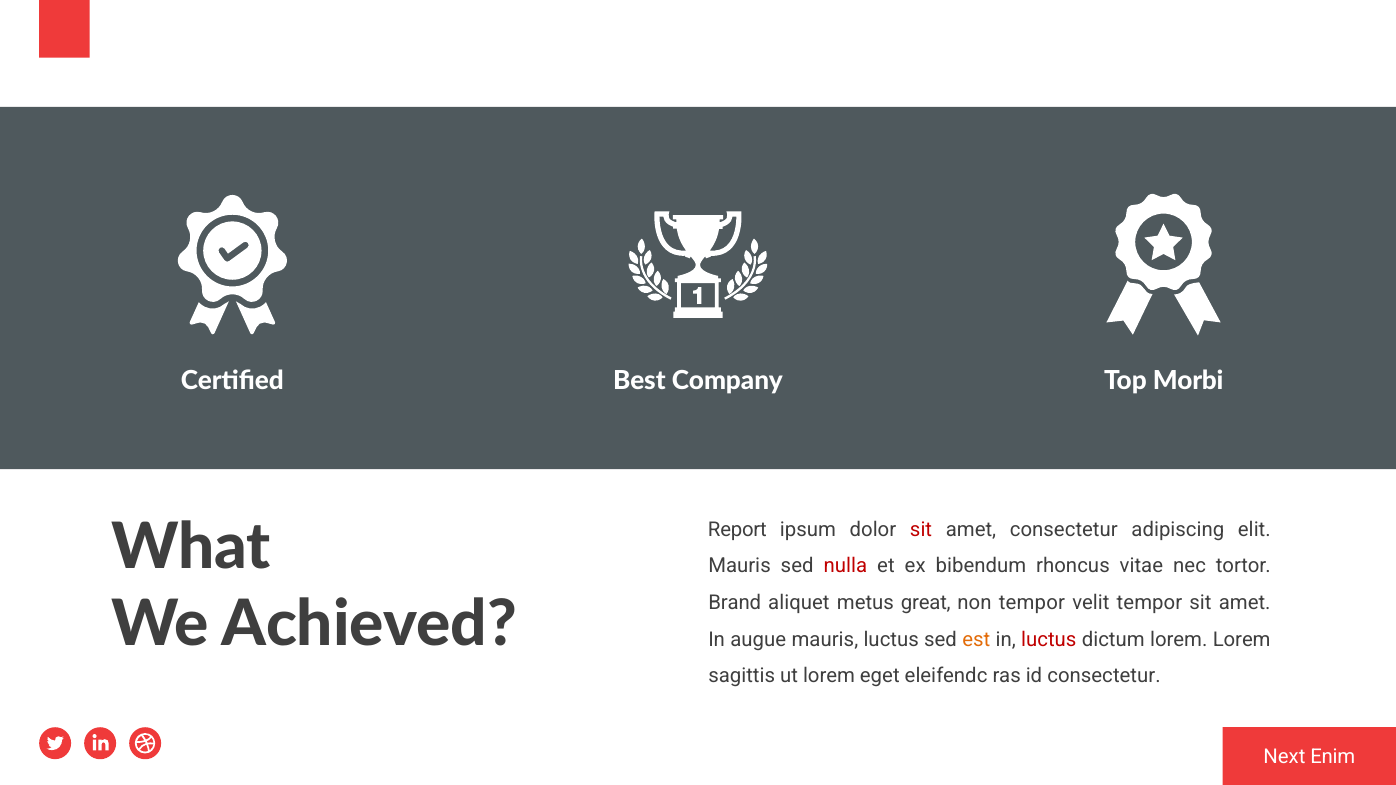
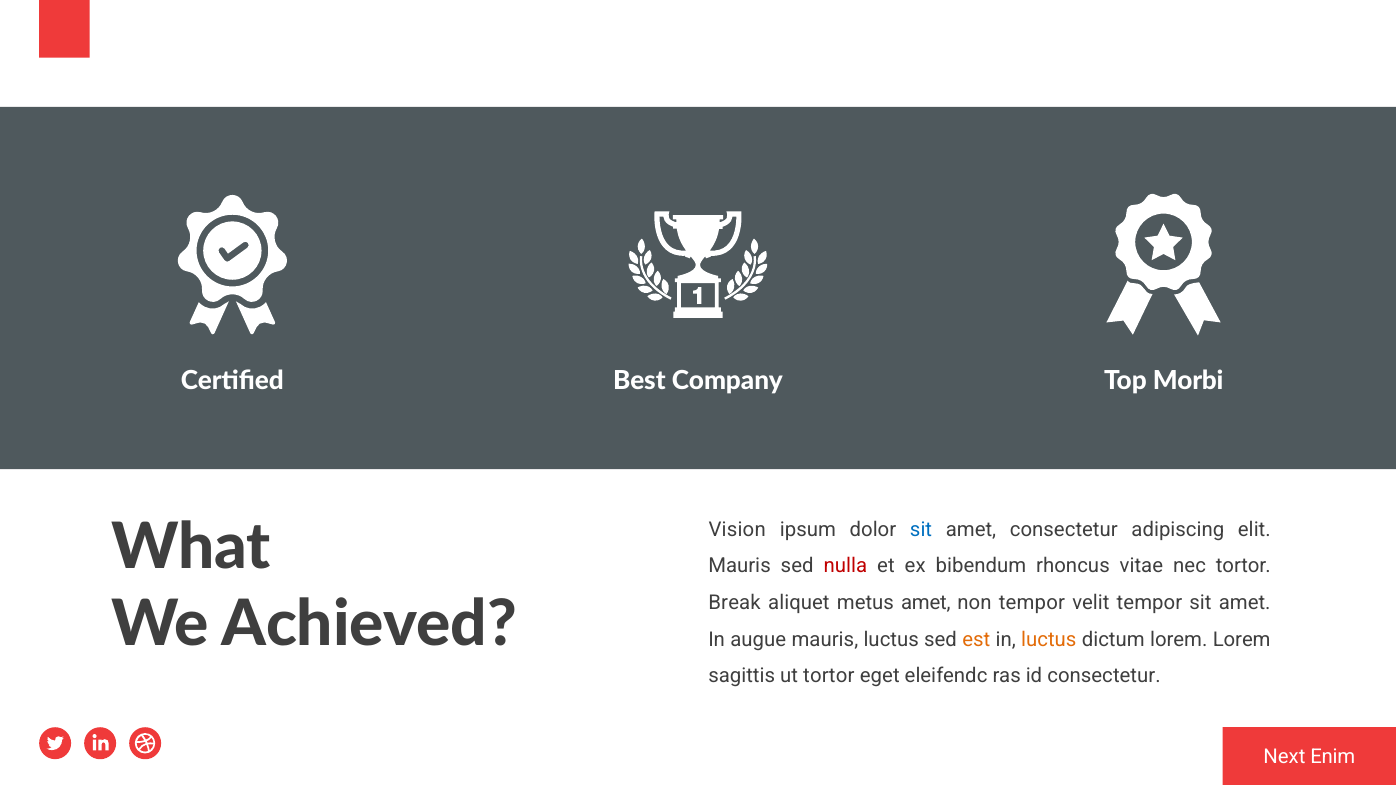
Report: Report -> Vision (737, 530)
sit colour: red -> blue (921, 530)
Brand: Brand -> Break (735, 603)
metus great: great -> amet (926, 603)
luctus colour: red -> orange (1049, 640)
ut lorem: lorem -> tortor (829, 676)
